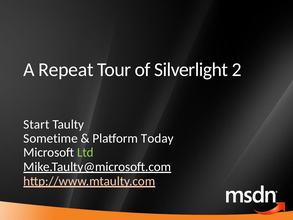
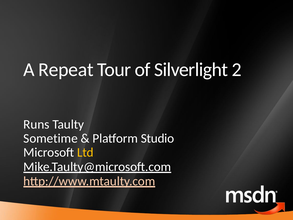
Start: Start -> Runs (36, 124)
Today: Today -> Studio (157, 138)
Ltd colour: light green -> yellow (85, 152)
